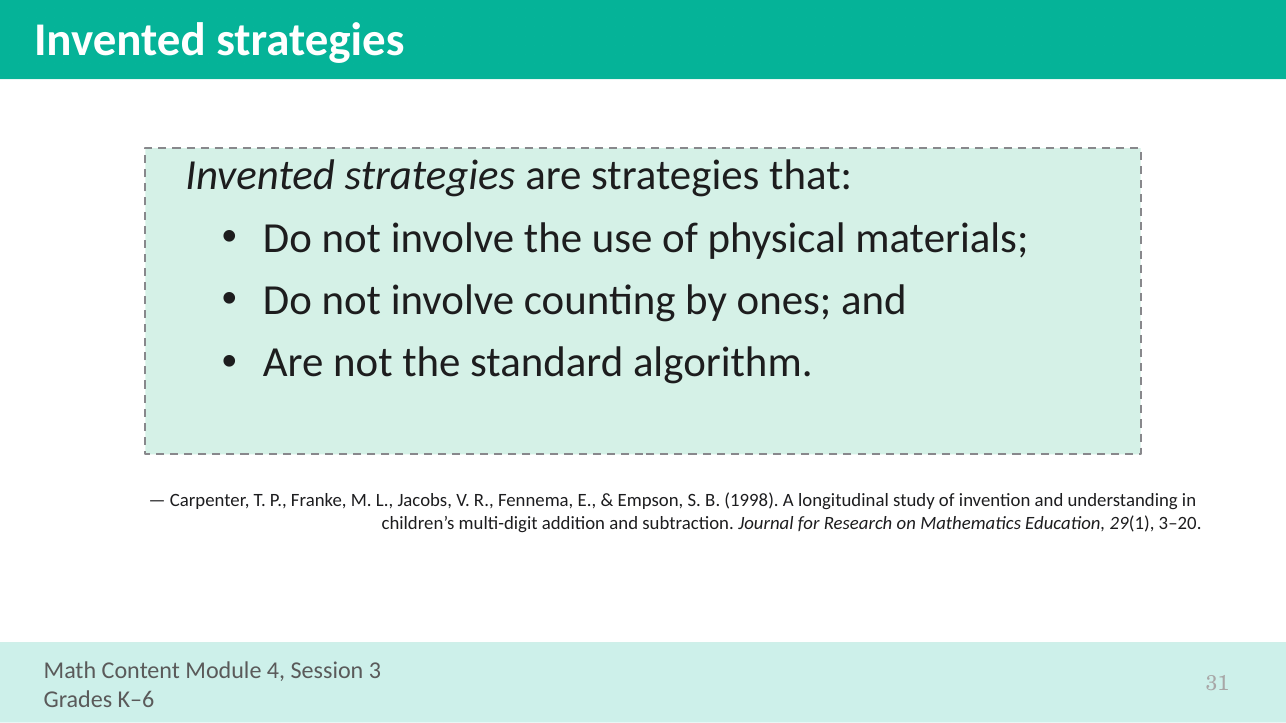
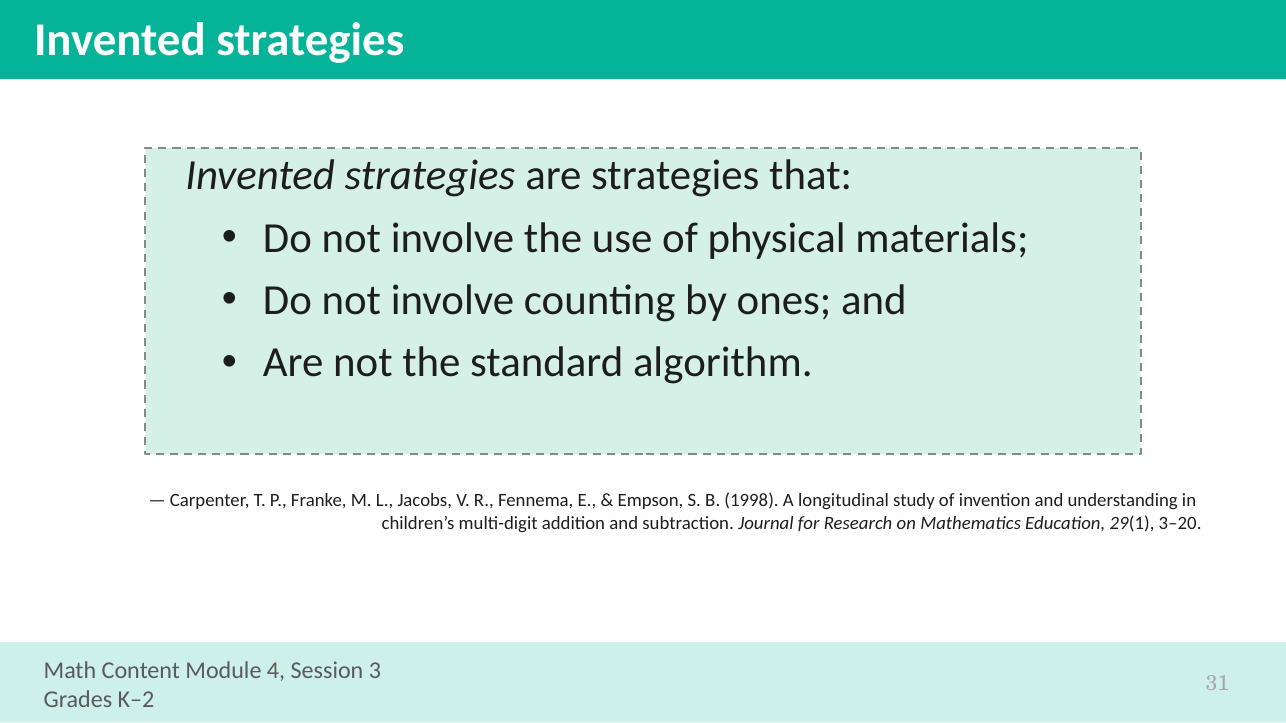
K–6: K–6 -> K–2 (136, 700)
